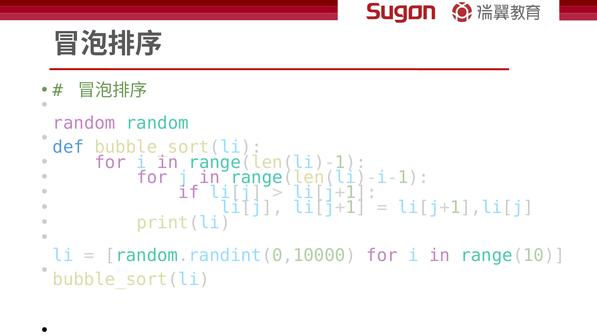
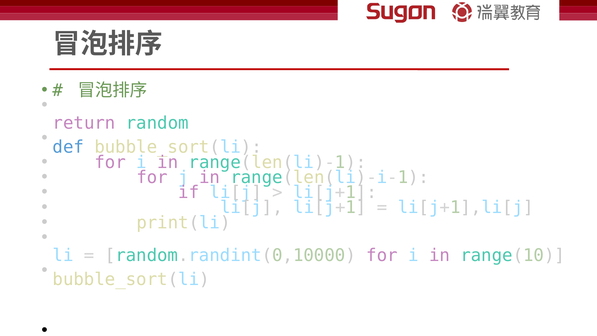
random: random -> return (84, 123)
